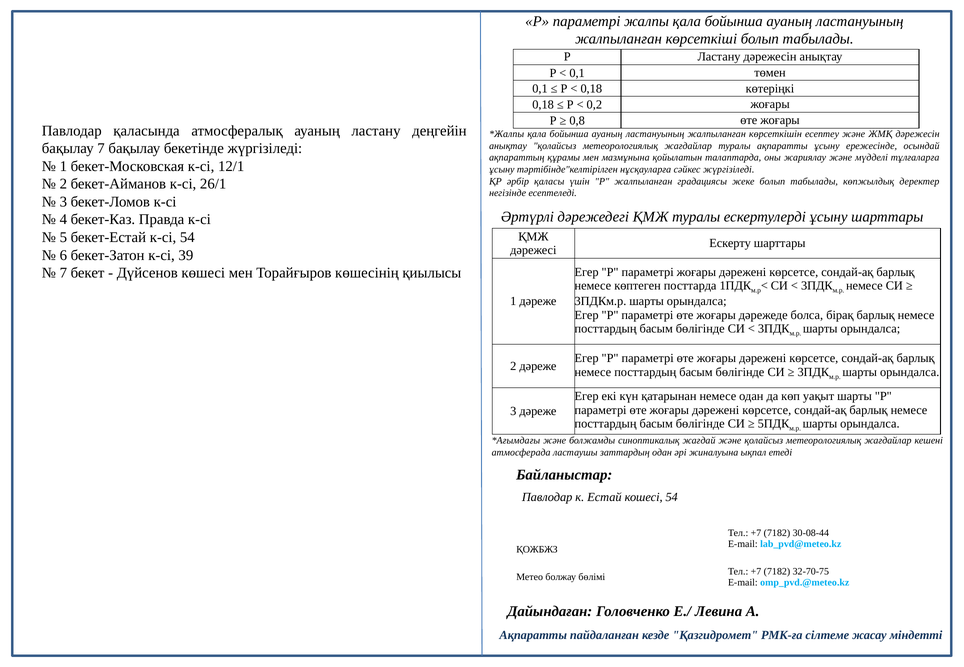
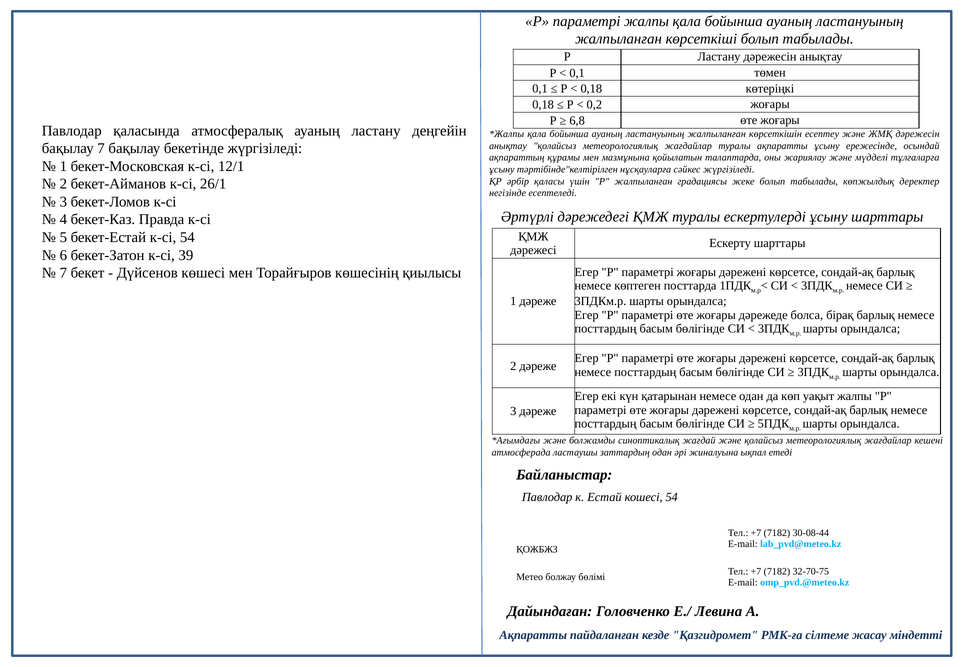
0,8: 0,8 -> 6,8 (577, 121)
уақыт шарты: шарты -> жалпы (855, 397)
